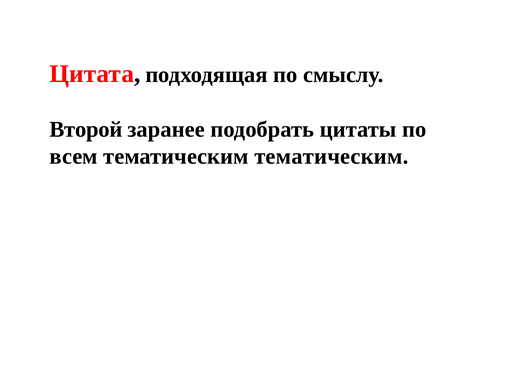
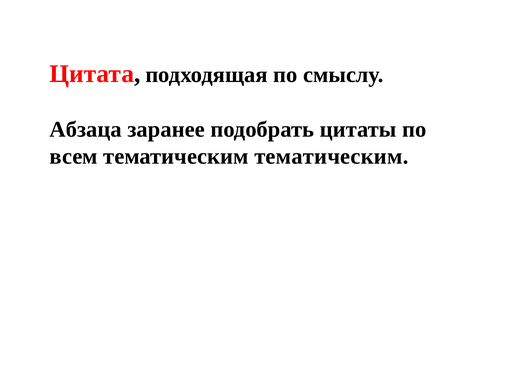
Второй: Второй -> Абзаца (86, 129)
